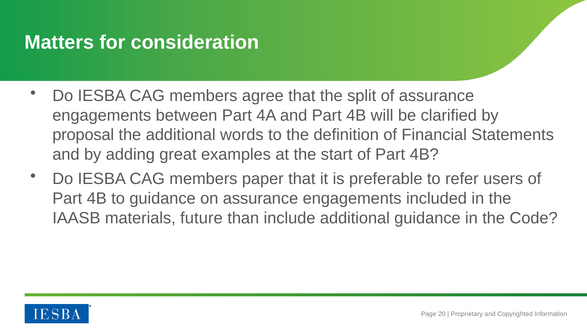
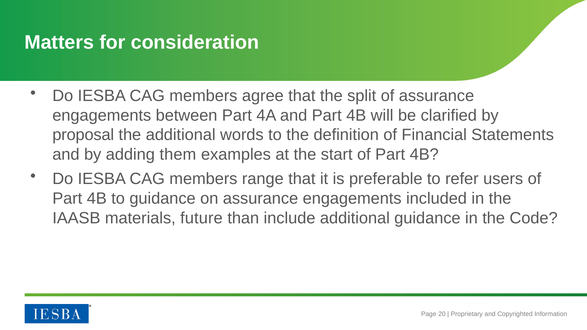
great: great -> them (178, 155)
paper: paper -> range (263, 179)
